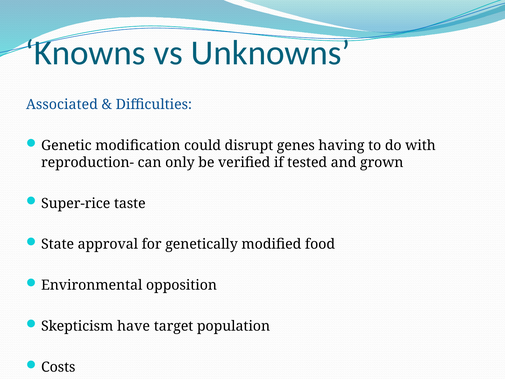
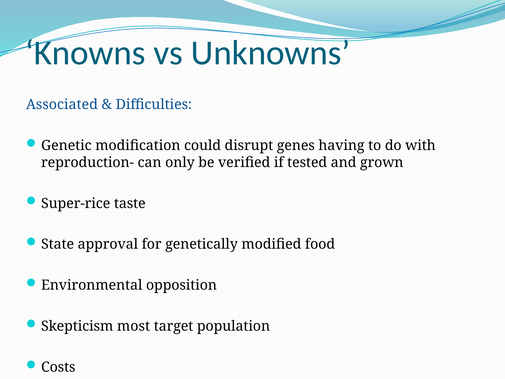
have: have -> most (134, 326)
